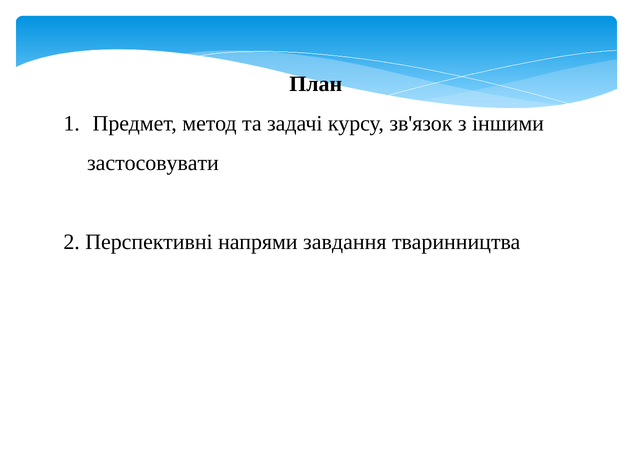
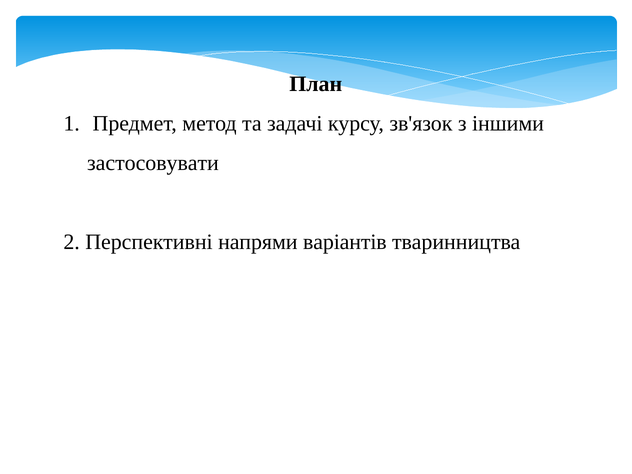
завдання: завдання -> варіантів (345, 242)
